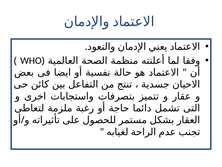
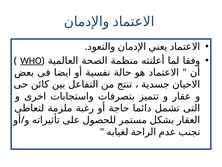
WHO underline: none -> present (31, 60)
